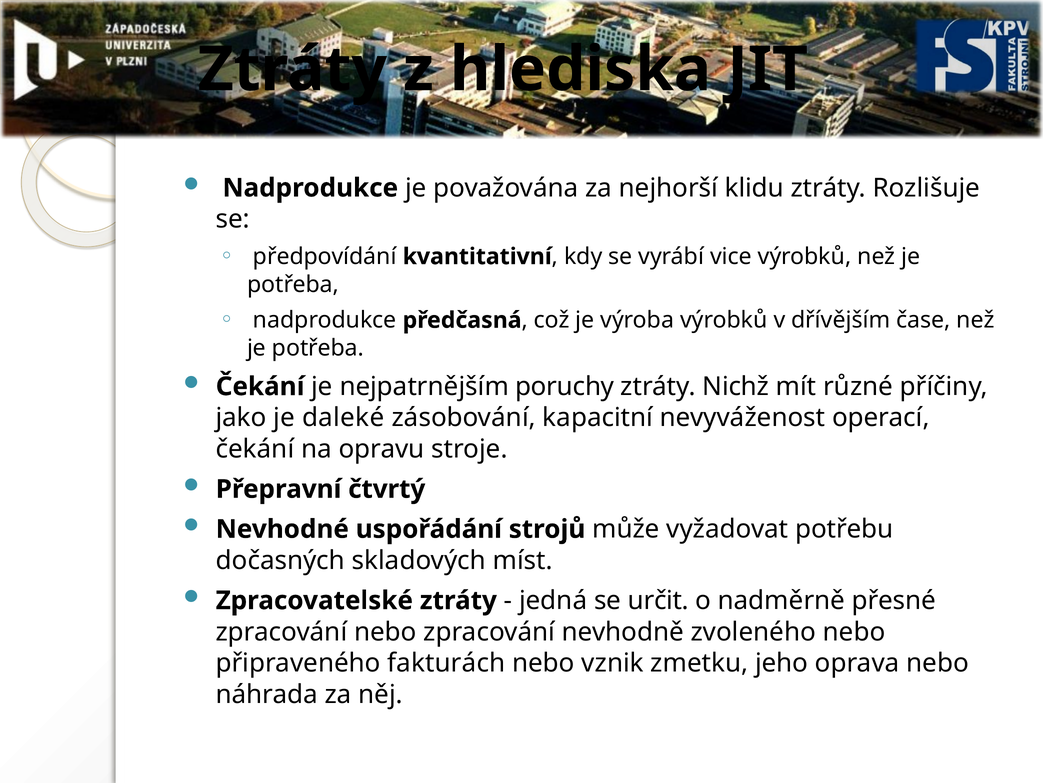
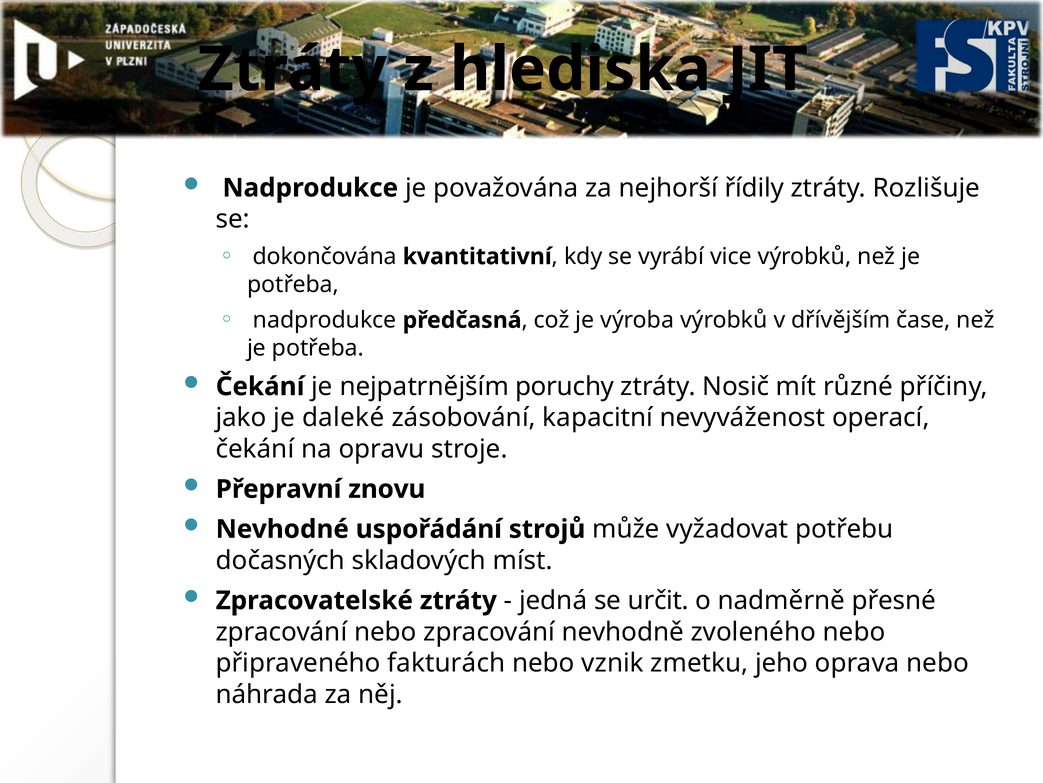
klidu: klidu -> řídily (754, 188)
předpovídání: předpovídání -> dokončována (325, 256)
Nichž: Nichž -> Nosič (736, 386)
čtvrtý: čtvrtý -> znovu (387, 489)
